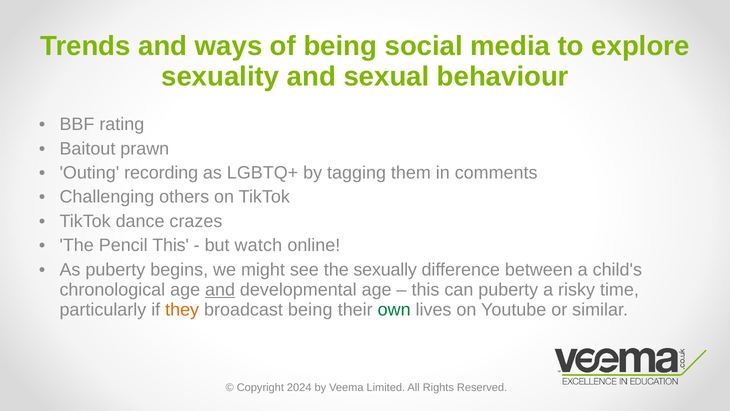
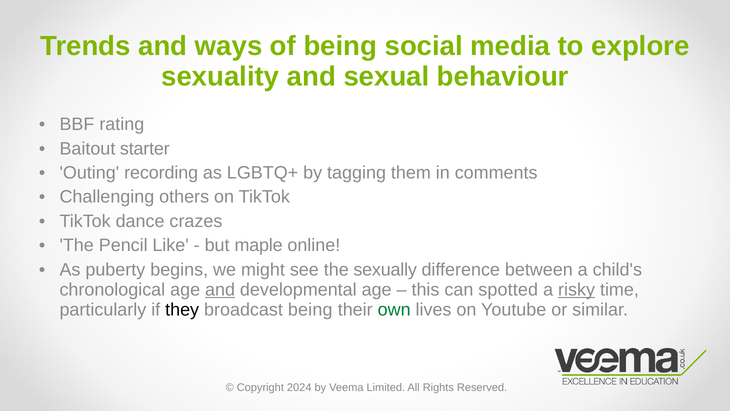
prawn: prawn -> starter (145, 148)
Pencil This: This -> Like (171, 245)
watch: watch -> maple (259, 245)
can puberty: puberty -> spotted (508, 289)
risky underline: none -> present (577, 289)
they colour: orange -> black (182, 310)
